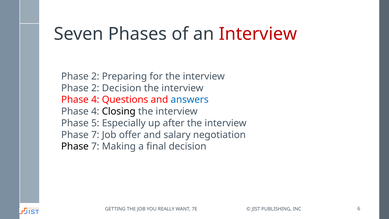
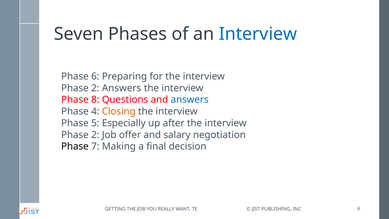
Interview colour: red -> blue (258, 34)
2: 2 -> 6 (95, 76)
2 Decision: Decision -> Answers (122, 88)
4: 4 -> 8 (95, 100)
Closing colour: black -> orange (119, 111)
7: 7 -> 2 (95, 135)
